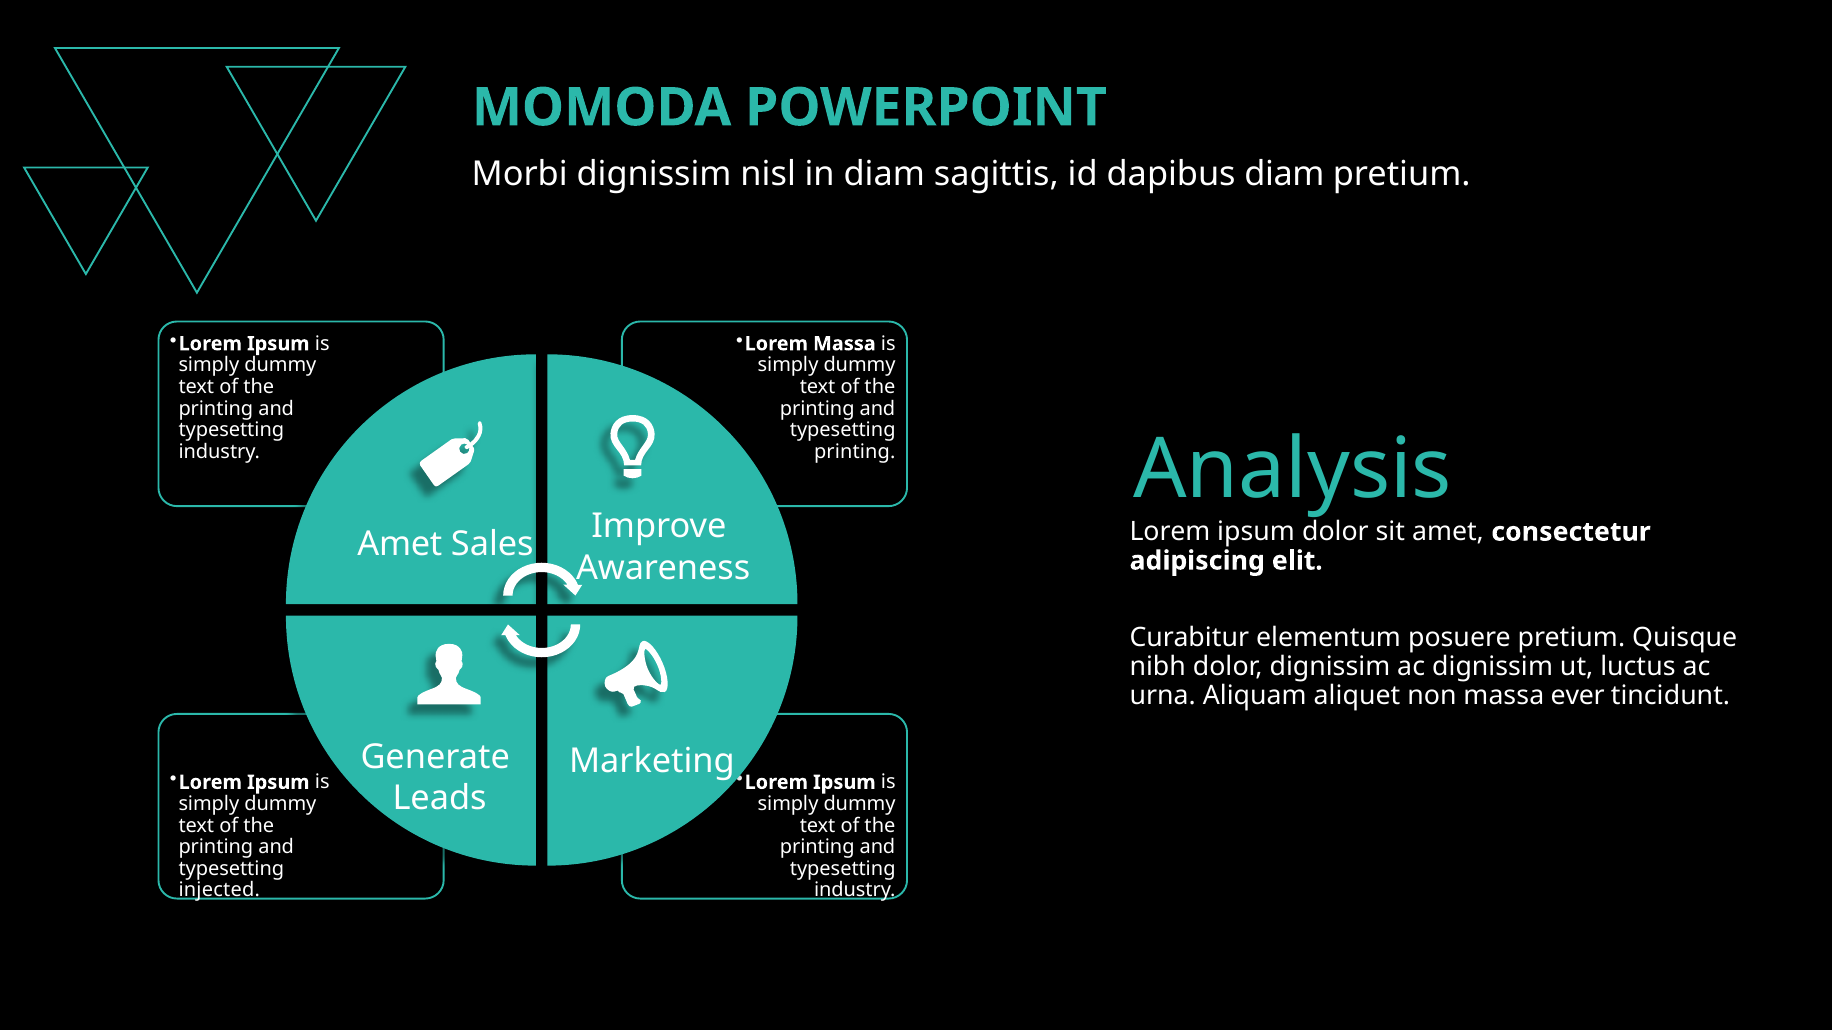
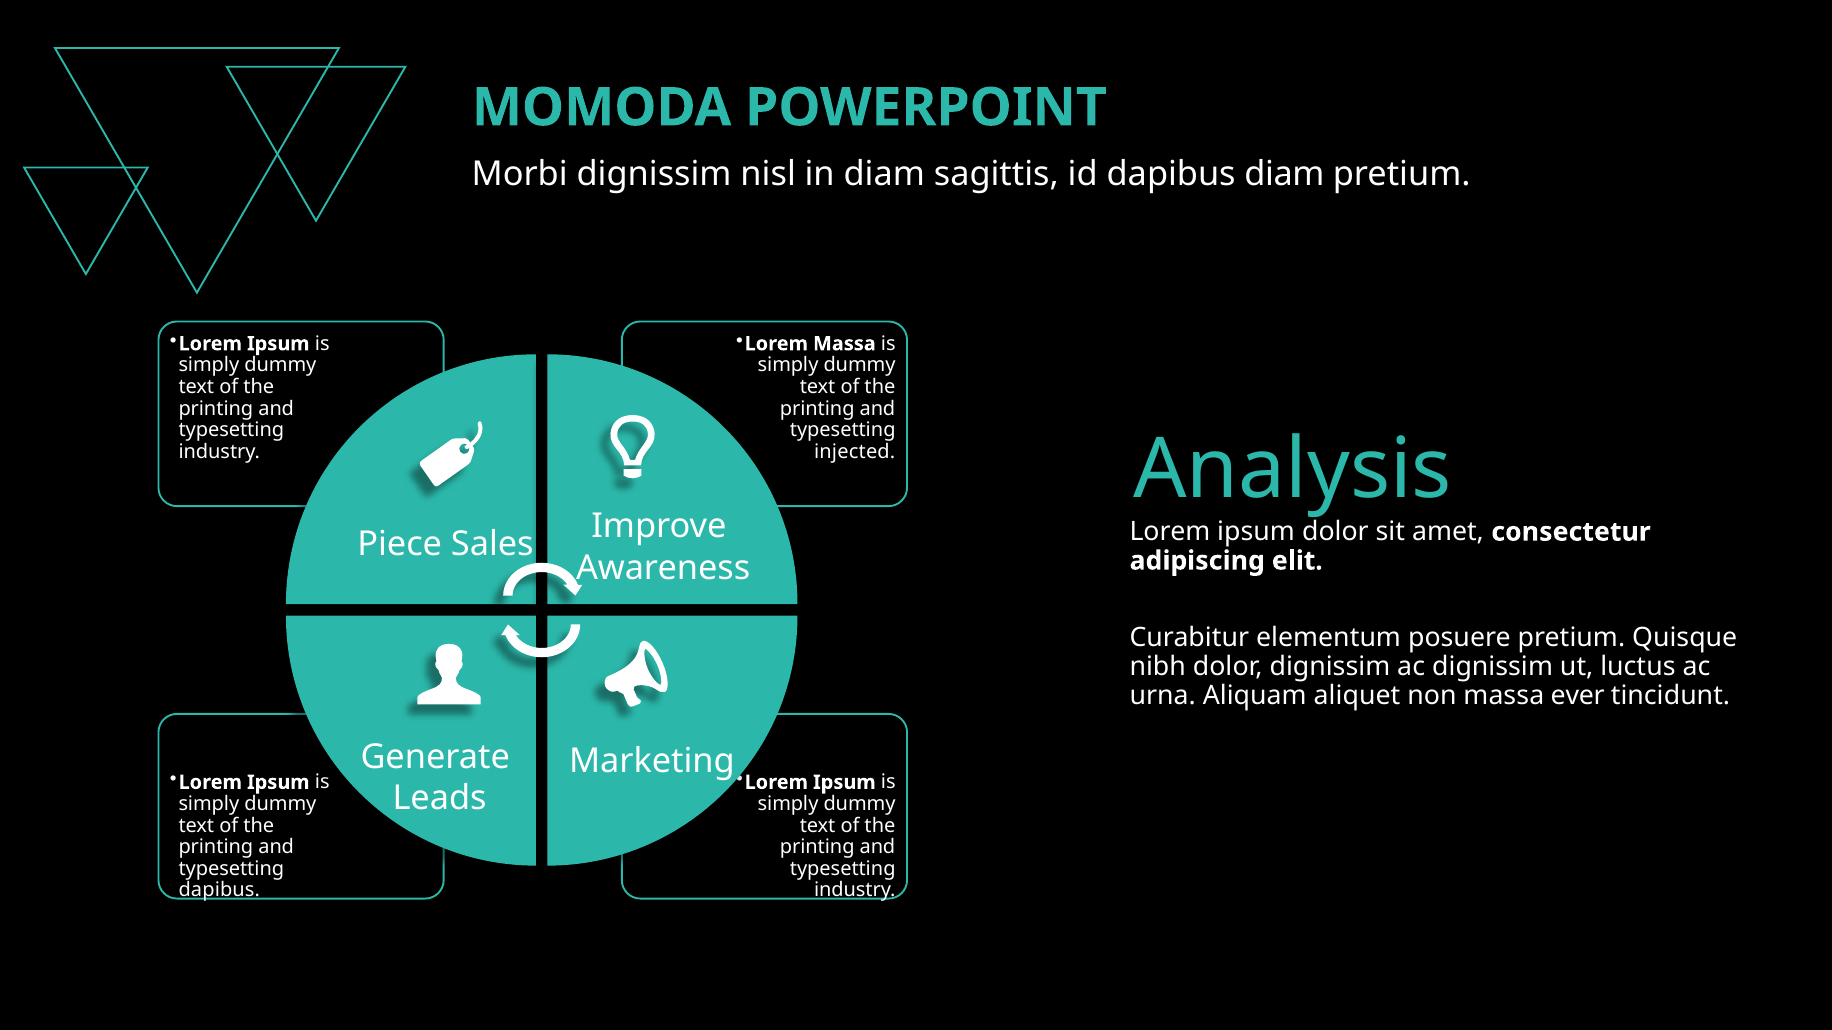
printing: printing -> injected (855, 452)
Amet: Amet -> Piece (400, 544)
injected: injected -> dapibus (219, 891)
